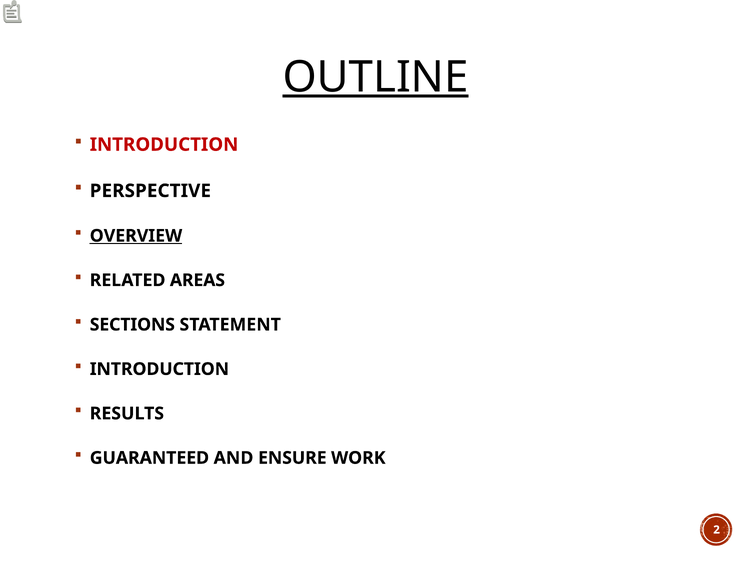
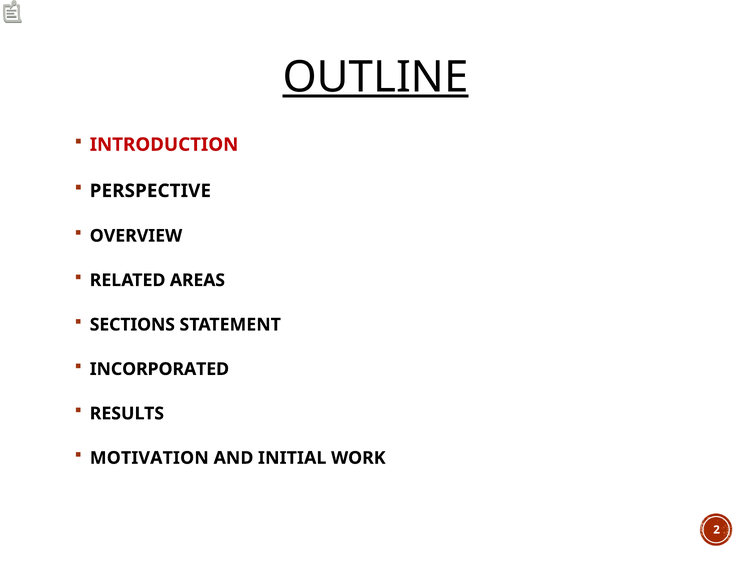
OVERVIEW underline: present -> none (136, 236)
INTRODUCTION: INTRODUCTION -> INCORPORATED (159, 369)
GUARANTEED: GUARANTEED -> MOTIVATION (149, 458)
ENSURE: ENSURE -> INITIAL (292, 458)
